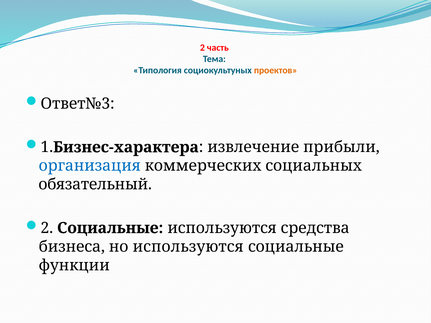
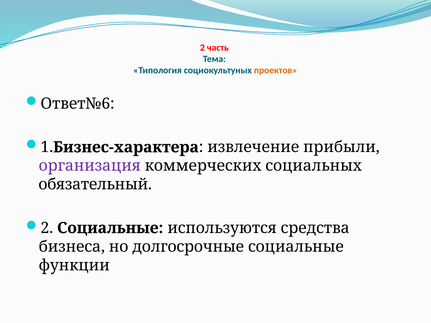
Ответ№3: Ответ№3 -> Ответ№6 (78, 104)
организация colour: blue -> purple (90, 166)
но используются: используются -> долгосрочные (188, 247)
